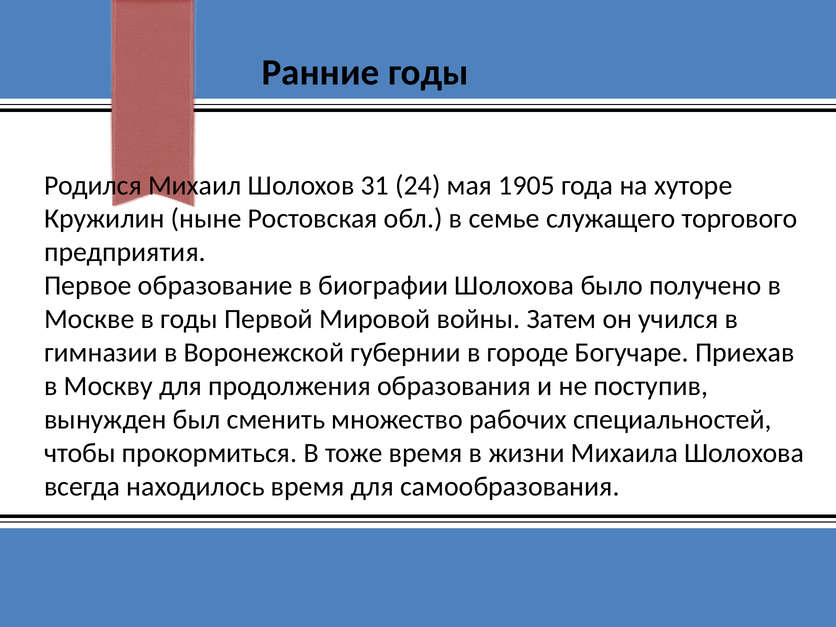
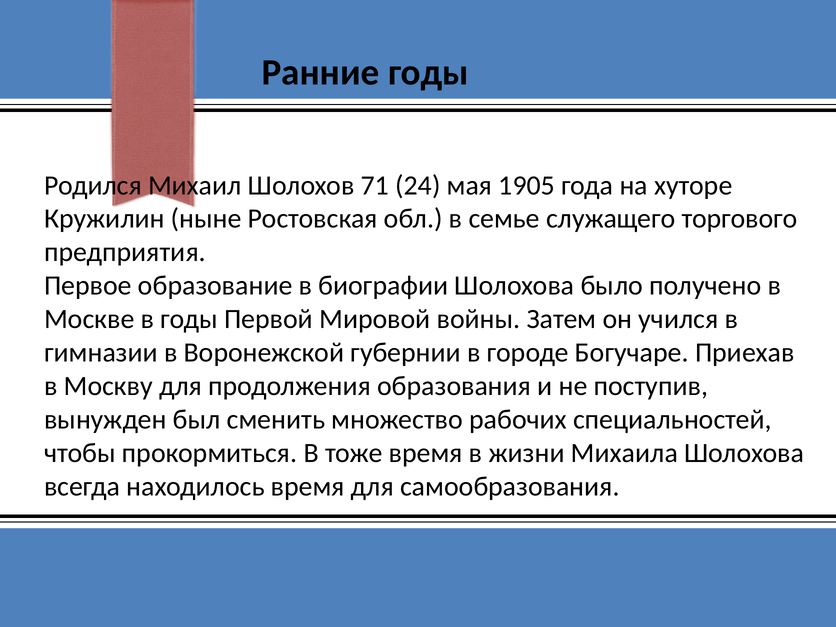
31: 31 -> 71 (375, 185)
